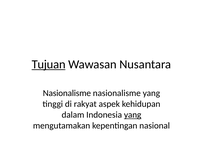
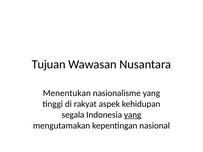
Tujuan underline: present -> none (49, 64)
Nasionalisme: Nasionalisme -> Menentukan (67, 93)
dalam: dalam -> segala (73, 115)
